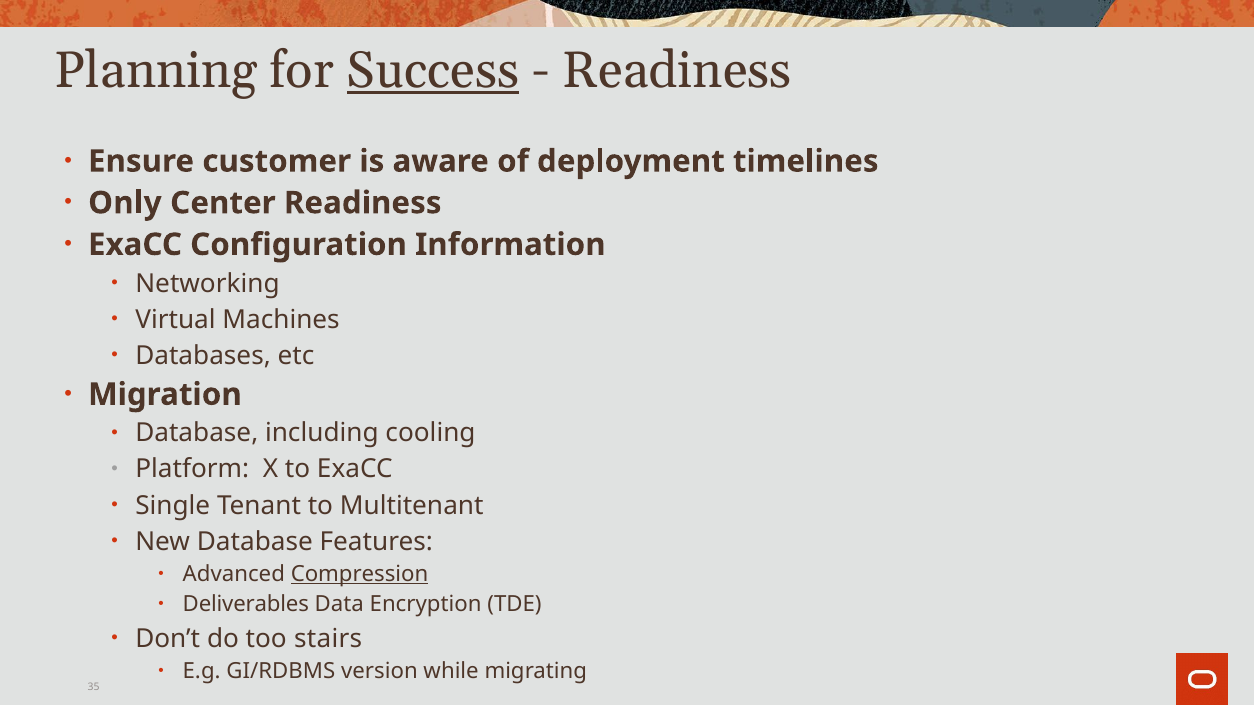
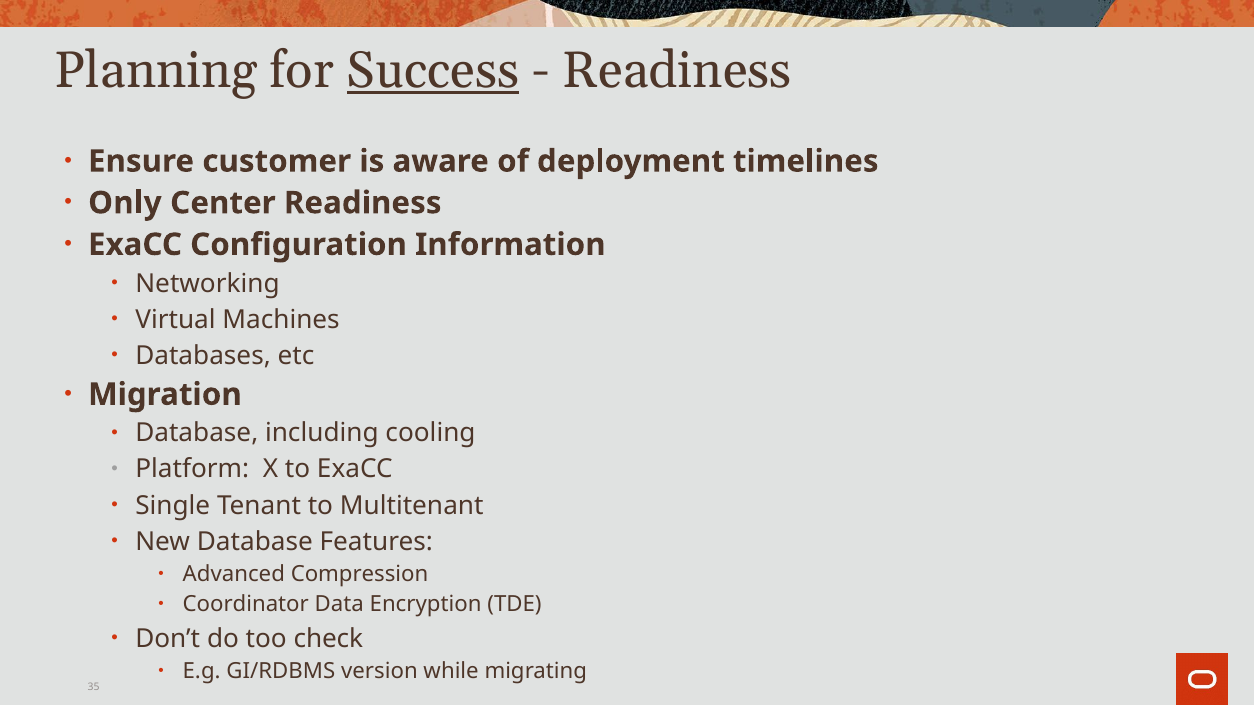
Compression underline: present -> none (360, 574)
Deliverables: Deliverables -> Coordinator (246, 605)
stairs: stairs -> check (328, 639)
